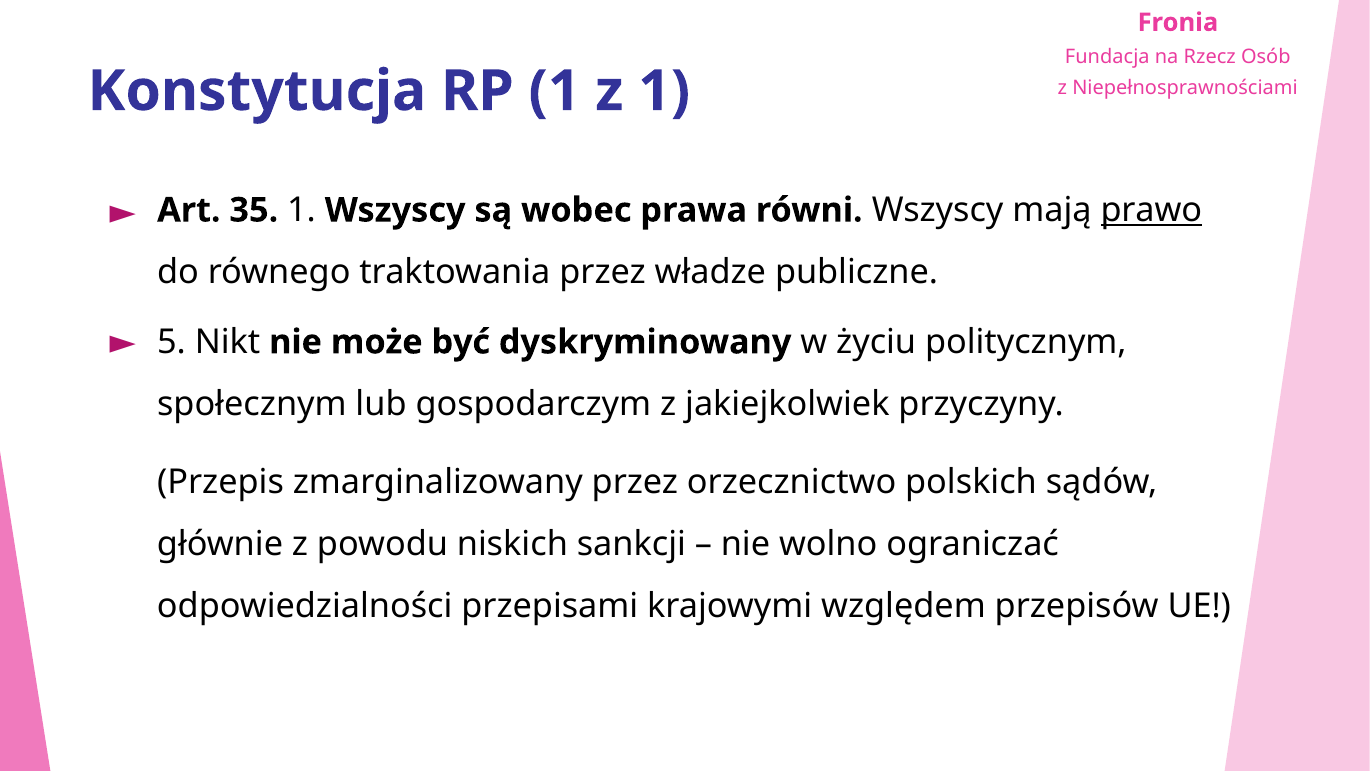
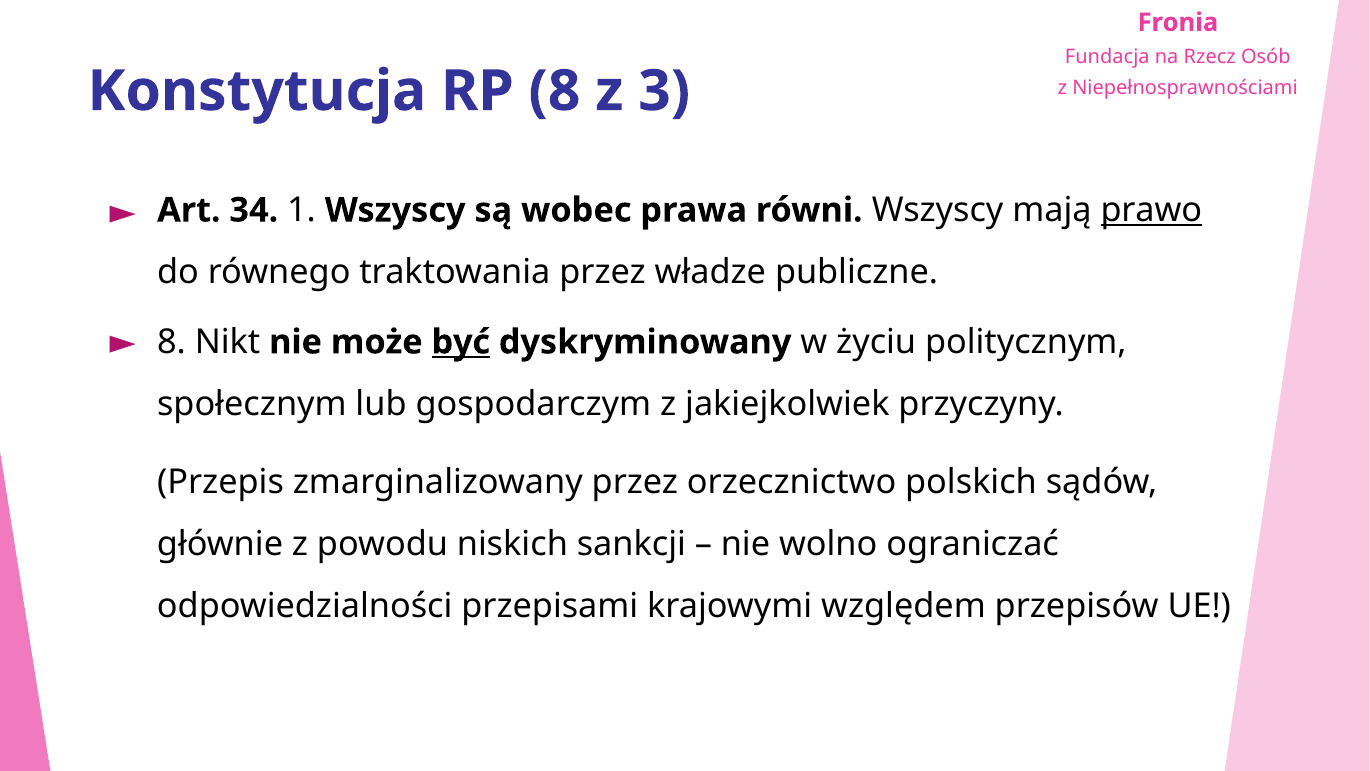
RP 1: 1 -> 8 (554, 91)
z 1: 1 -> 3 (664, 91)
35: 35 -> 34 (254, 210)
5: 5 -> 8 (172, 342)
być underline: none -> present (461, 342)
